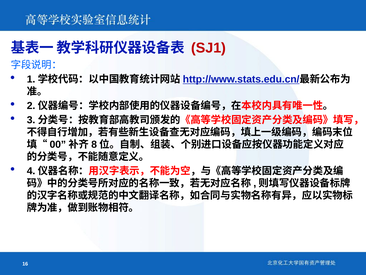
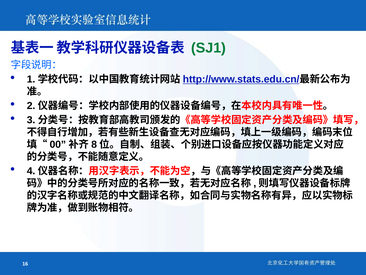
SJ1 colour: red -> green (209, 48)
